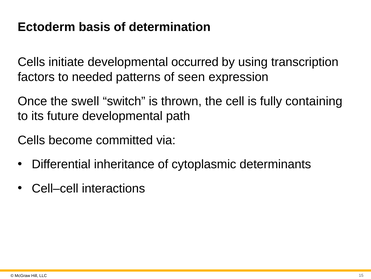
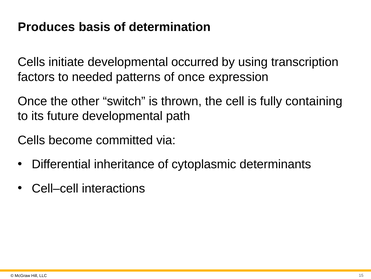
Ectoderm: Ectoderm -> Produces (46, 27)
of seen: seen -> once (191, 77)
swell: swell -> other (85, 101)
